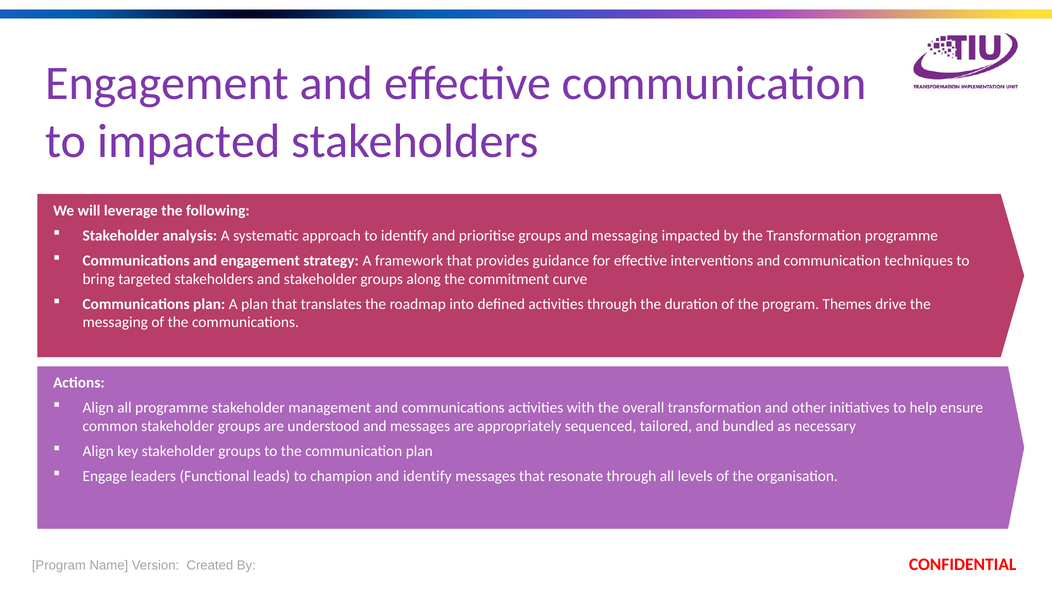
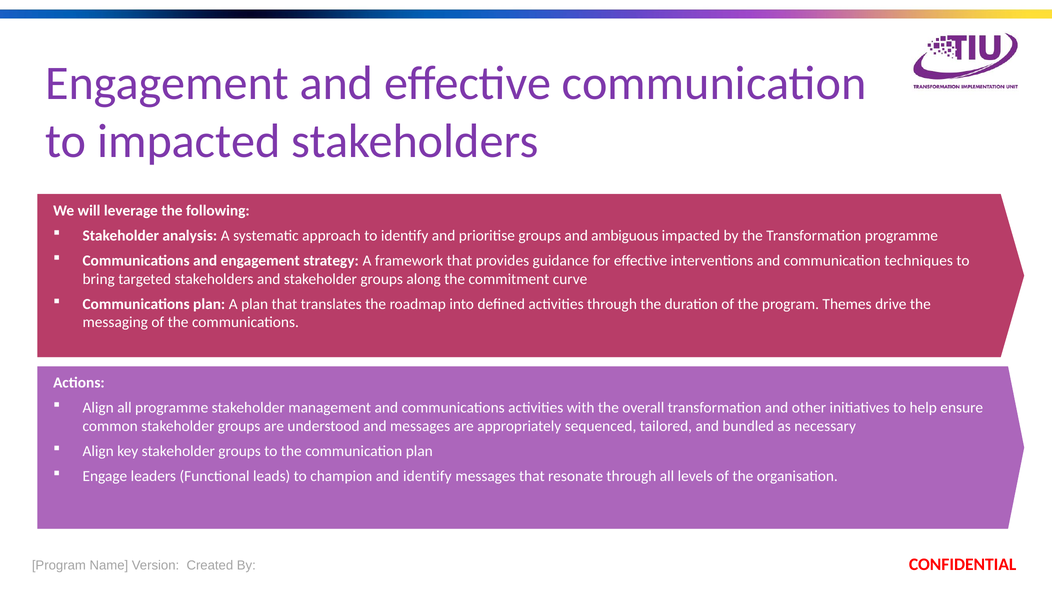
and messaging: messaging -> ambiguous (625, 235)
